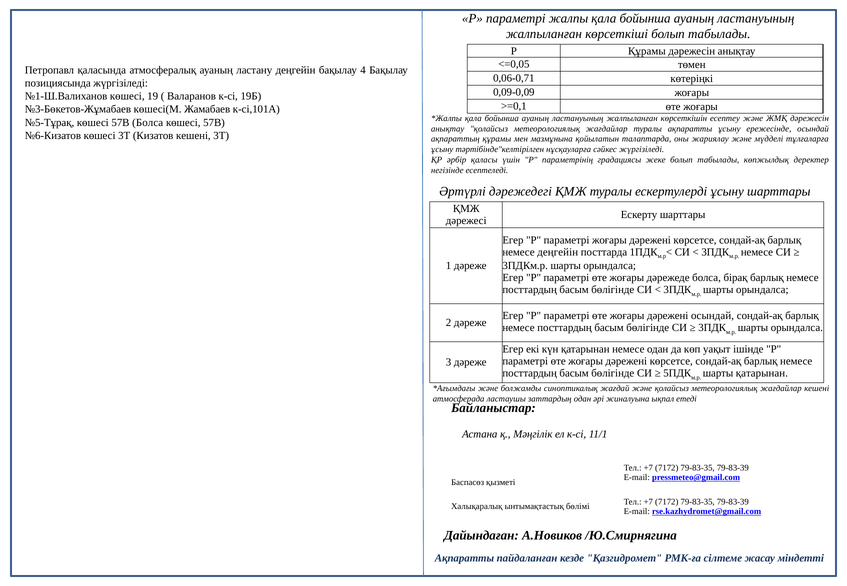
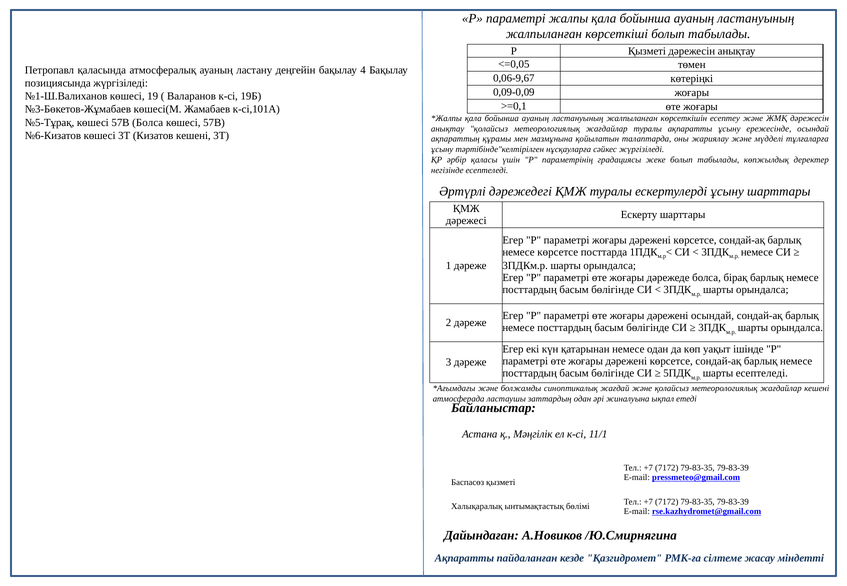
Р Құрамы: Құрамы -> Қызметі (647, 51)
0,06-0,71: 0,06-0,71 -> 0,06-9,67 (514, 78)
немесе деңгейін: деңгейін -> көрсетсе (558, 252)
шарты қатарынан: қатарынан -> есептеледі (762, 374)
